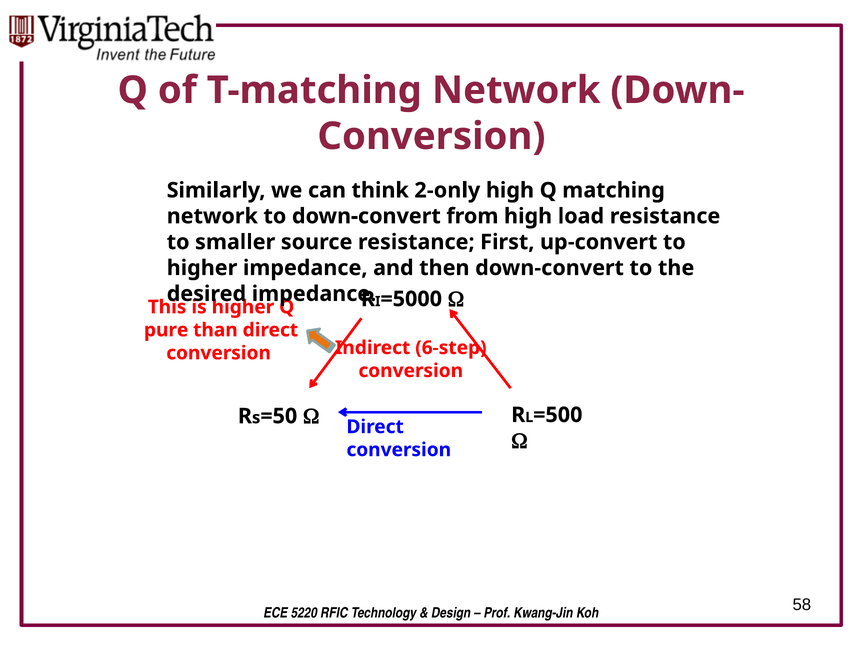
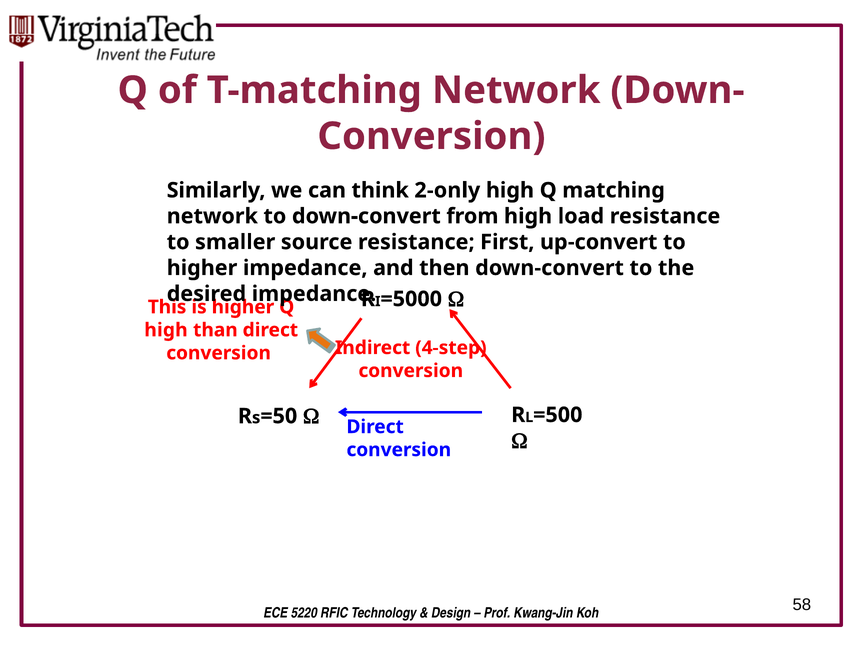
pure: pure -> high (166, 330)
6-step: 6-step -> 4-step (451, 348)
